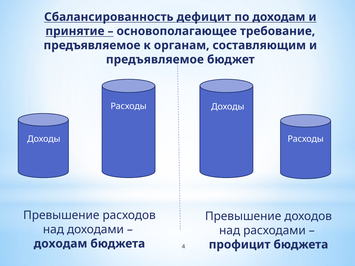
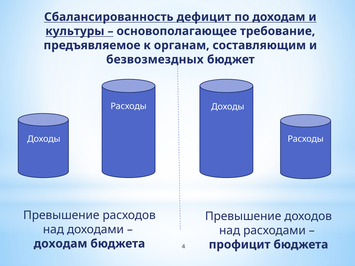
принятие: принятие -> культуры (75, 31)
предъявляемое: предъявляемое -> безвозмездных (155, 60)
